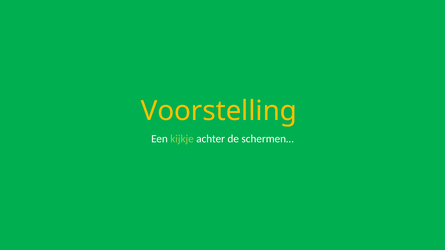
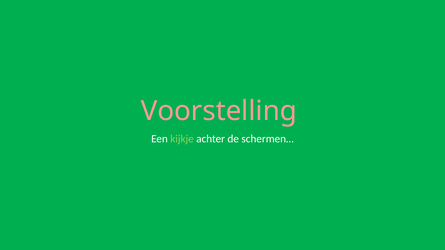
Voorstelling colour: yellow -> pink (219, 111)
